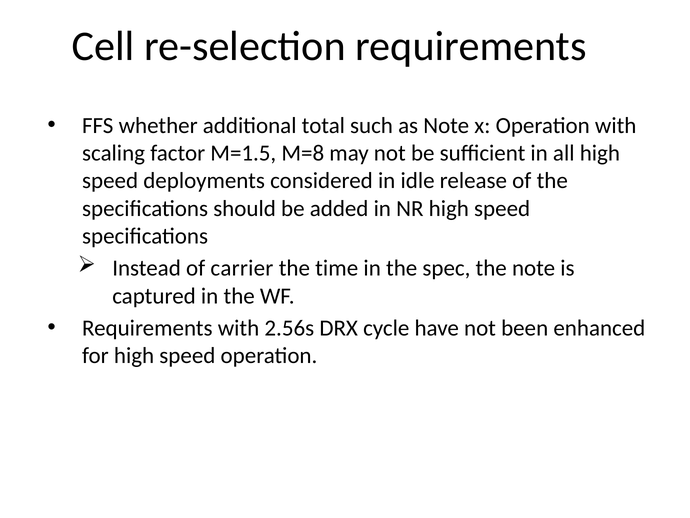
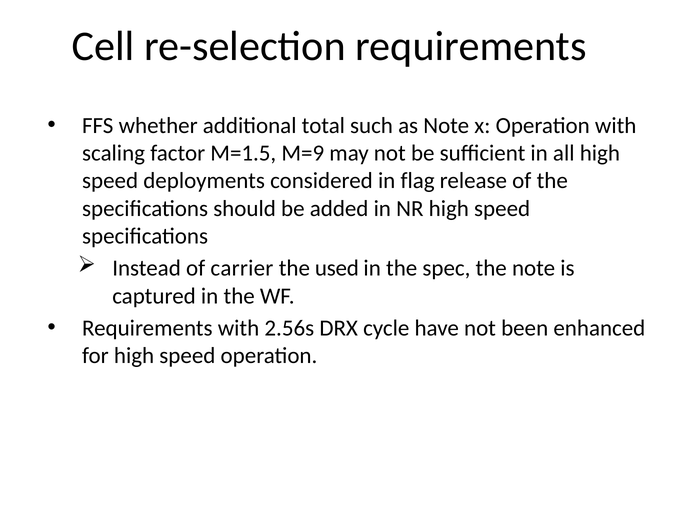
M=8: M=8 -> M=9 (303, 153)
idle: idle -> flag (418, 181)
time: time -> used (337, 268)
